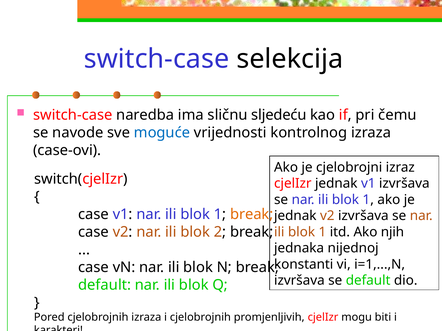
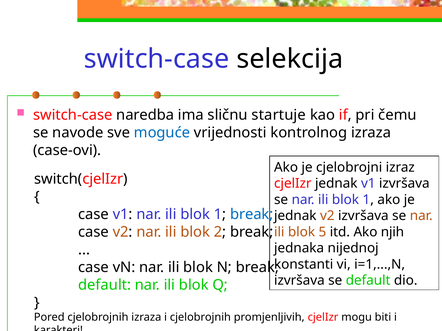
sljedeću: sljedeću -> startuje (279, 115)
break colour: orange -> blue (252, 215)
1: 1 -> 5 (322, 232)
